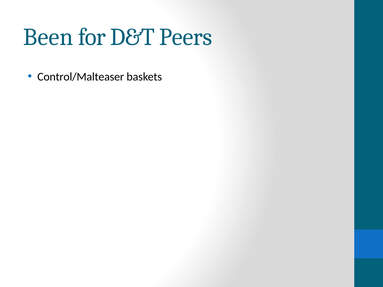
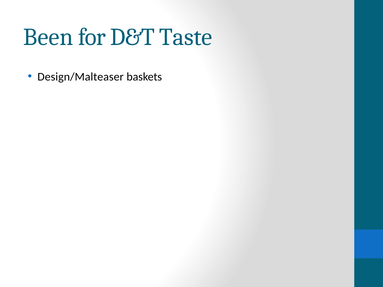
Peers: Peers -> Taste (186, 37)
Control/Malteaser: Control/Malteaser -> Design/Malteaser (81, 77)
